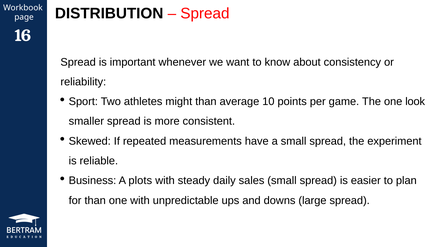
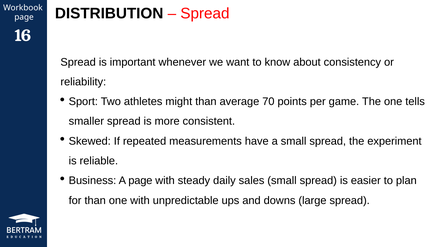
10: 10 -> 70 (268, 102)
look: look -> tells (415, 102)
A plots: plots -> page (140, 181)
